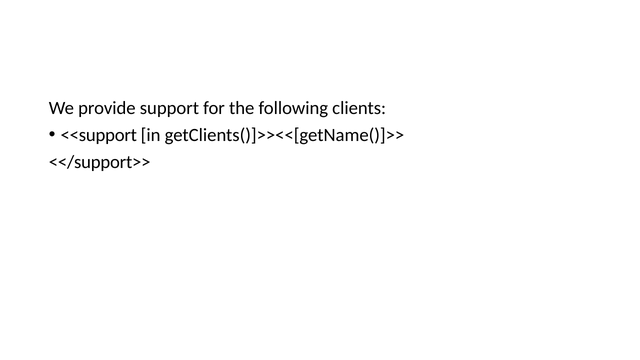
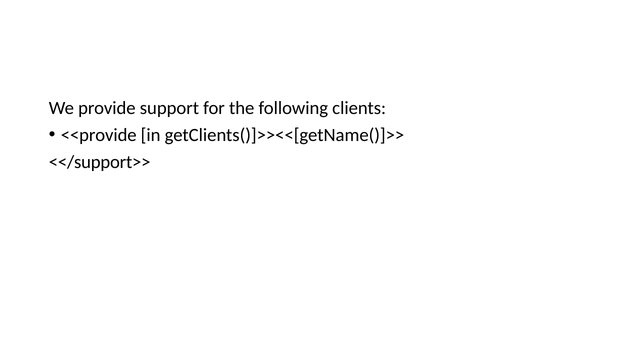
<<support: <<support -> <<provide (99, 135)
